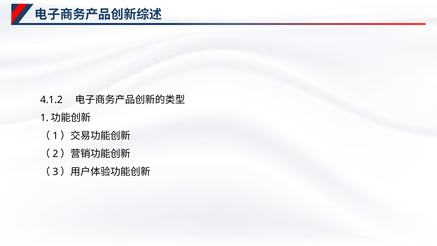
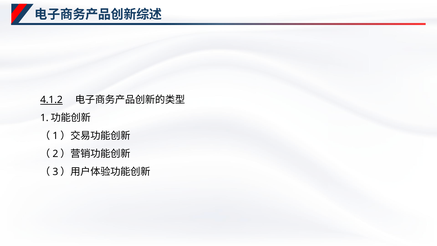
4.1.2 underline: none -> present (51, 100)
